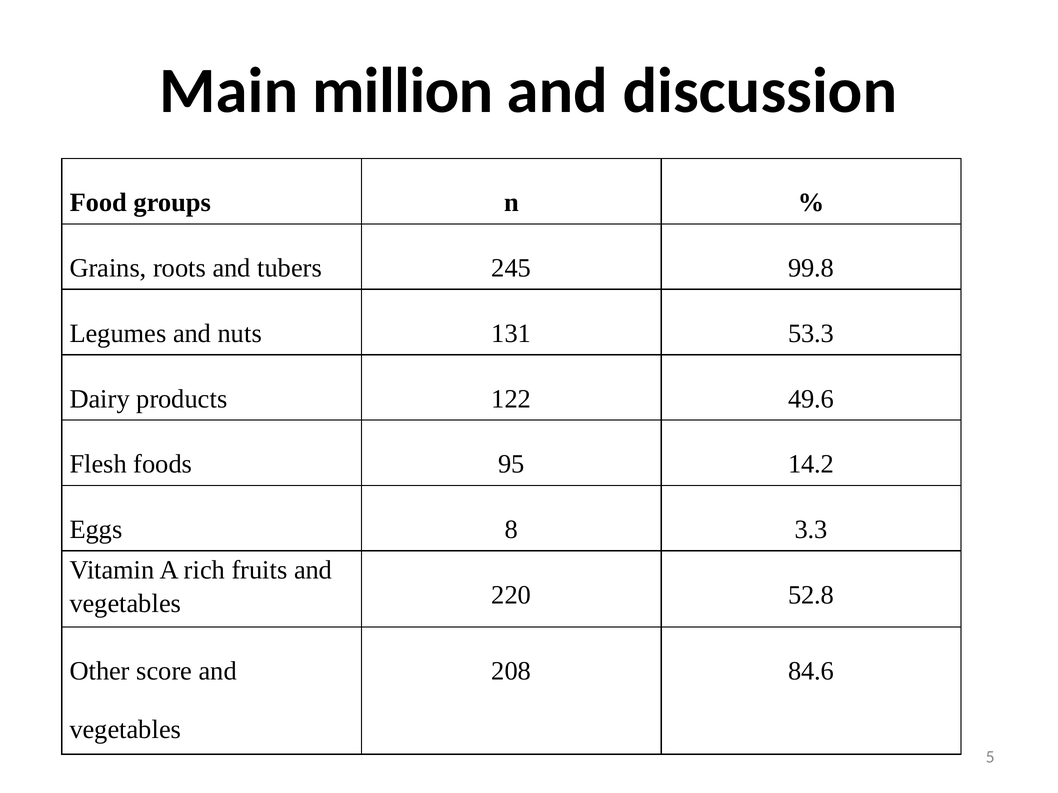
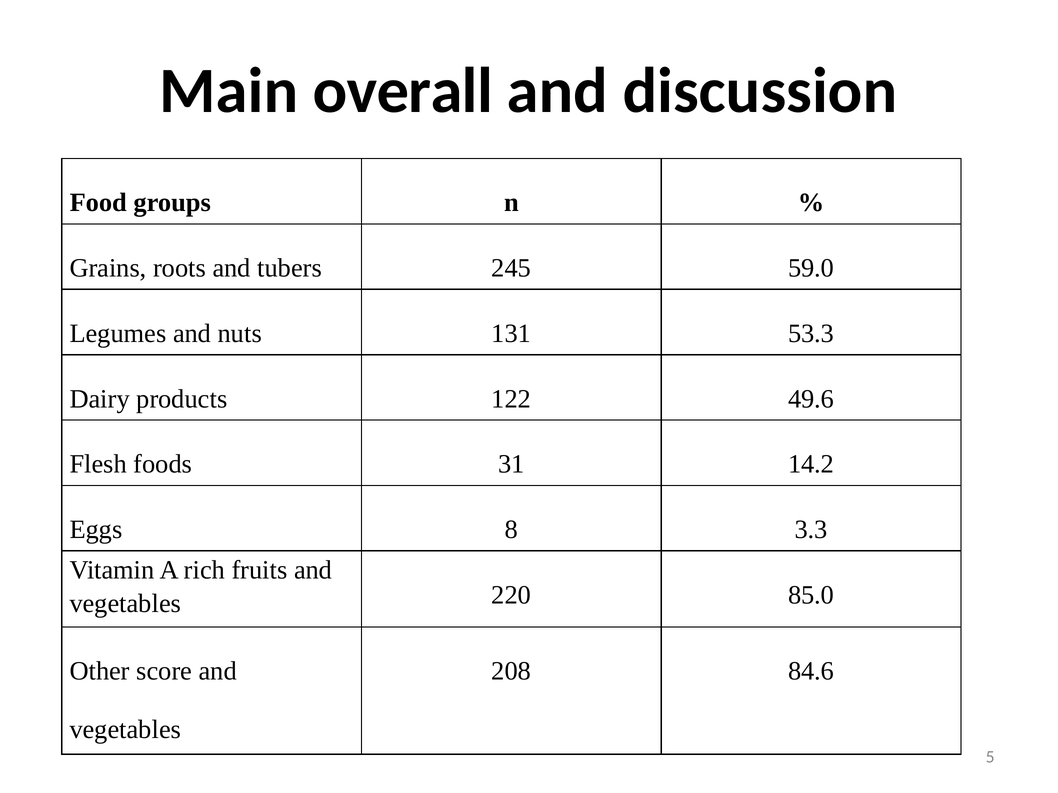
million: million -> overall (403, 91)
99.8: 99.8 -> 59.0 (811, 268)
95: 95 -> 31 (511, 464)
52.8: 52.8 -> 85.0 (811, 595)
